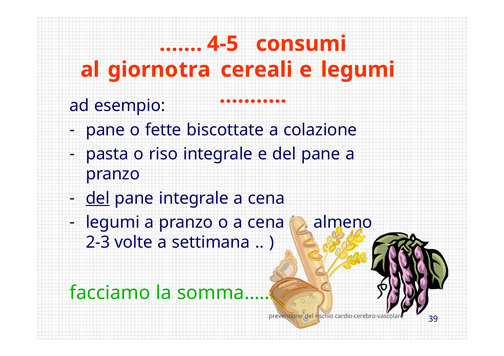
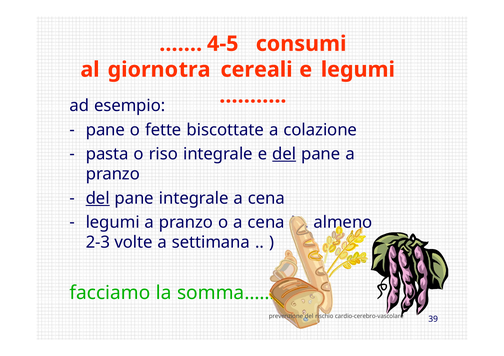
del underline: none -> present (284, 154)
